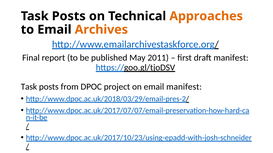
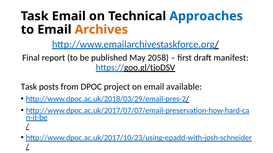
Posts: Posts -> Email (69, 16)
Approaches colour: orange -> blue (206, 16)
2011: 2011 -> 2058 (158, 58)
email manifest: manifest -> available (184, 87)
